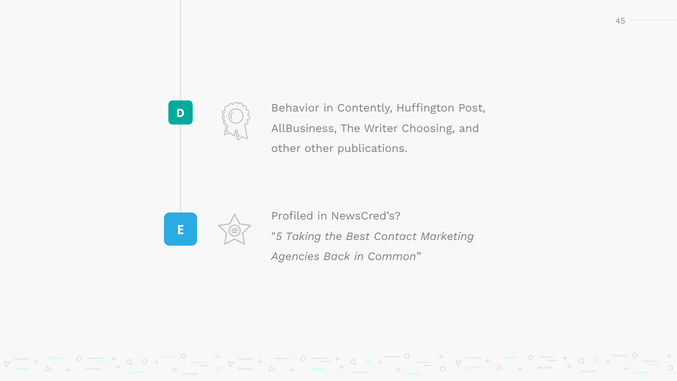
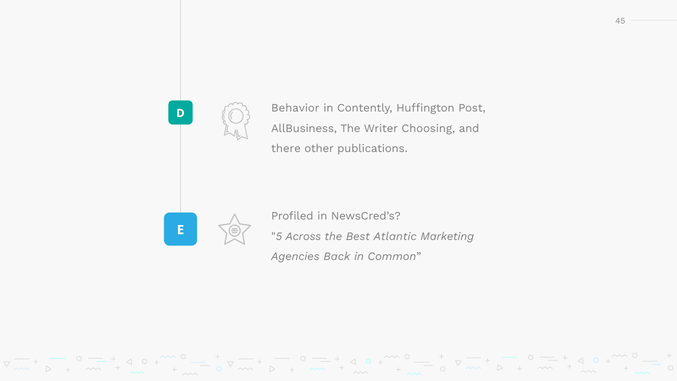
other: other -> there (286, 149)
Taking: Taking -> Across (303, 236)
Contact: Contact -> Atlantic (395, 236)
